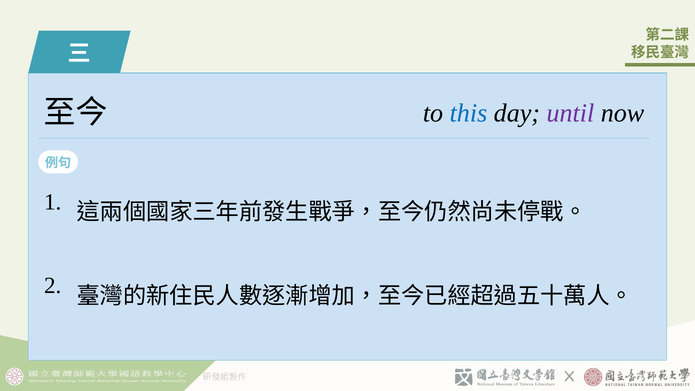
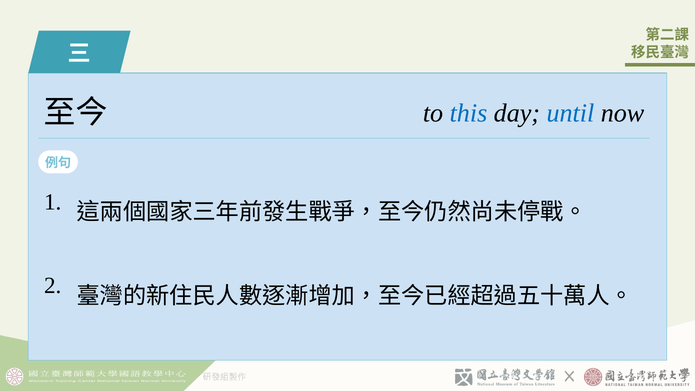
until colour: purple -> blue (570, 113)
